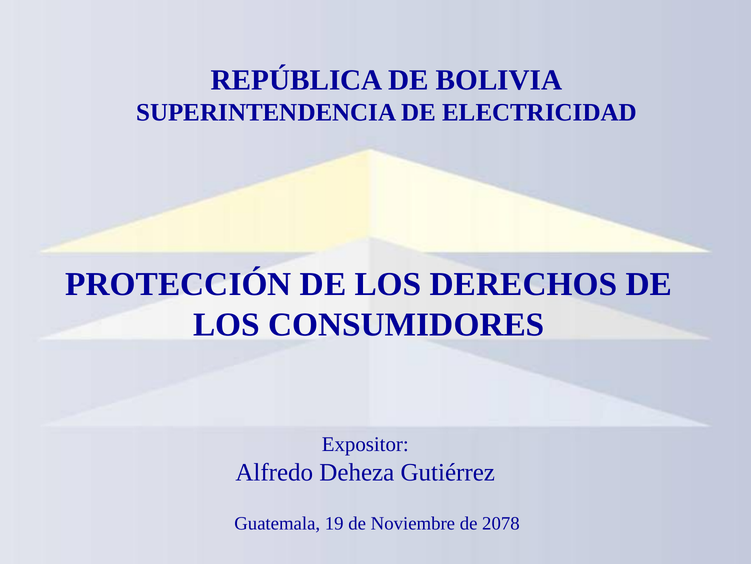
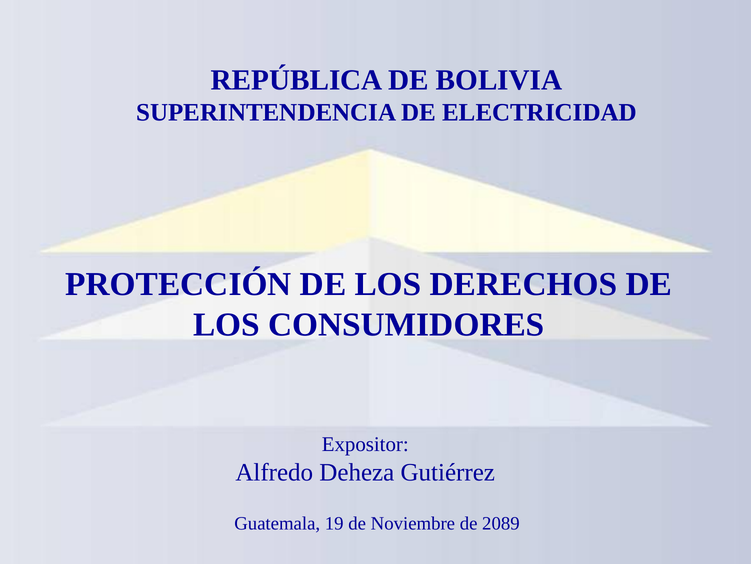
2078: 2078 -> 2089 (501, 523)
